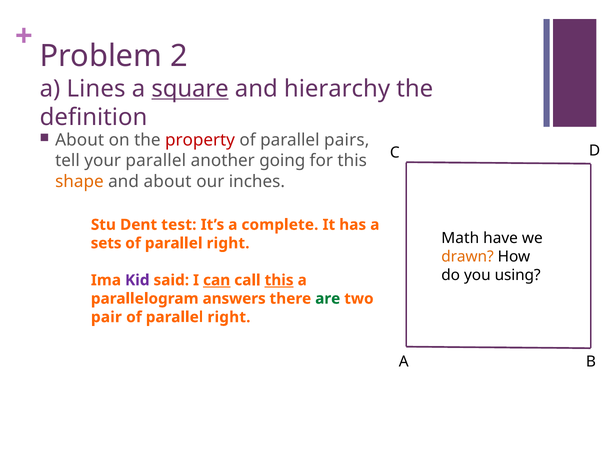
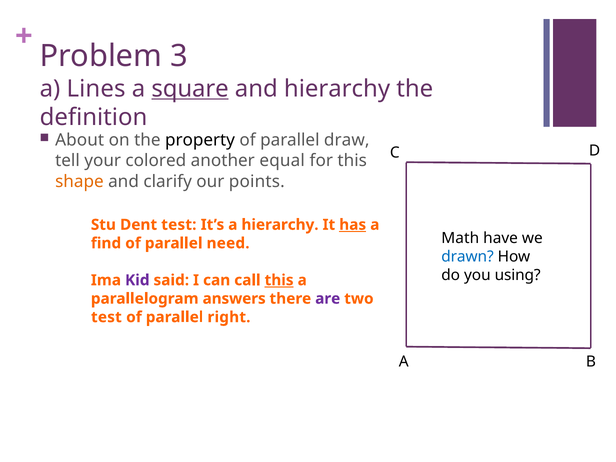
2: 2 -> 3 (179, 56)
property colour: red -> black (200, 140)
pairs: pairs -> draw (347, 140)
your parallel: parallel -> colored (156, 161)
going: going -> equal (282, 161)
and about: about -> clarify (168, 181)
inches: inches -> points (257, 181)
a complete: complete -> hierarchy (280, 225)
has underline: none -> present (353, 225)
sets: sets -> find (106, 243)
right: right -> need (228, 243)
drawn colour: orange -> blue (467, 256)
can underline: present -> none (217, 280)
are colour: green -> purple (328, 299)
pair: pair -> test (106, 317)
